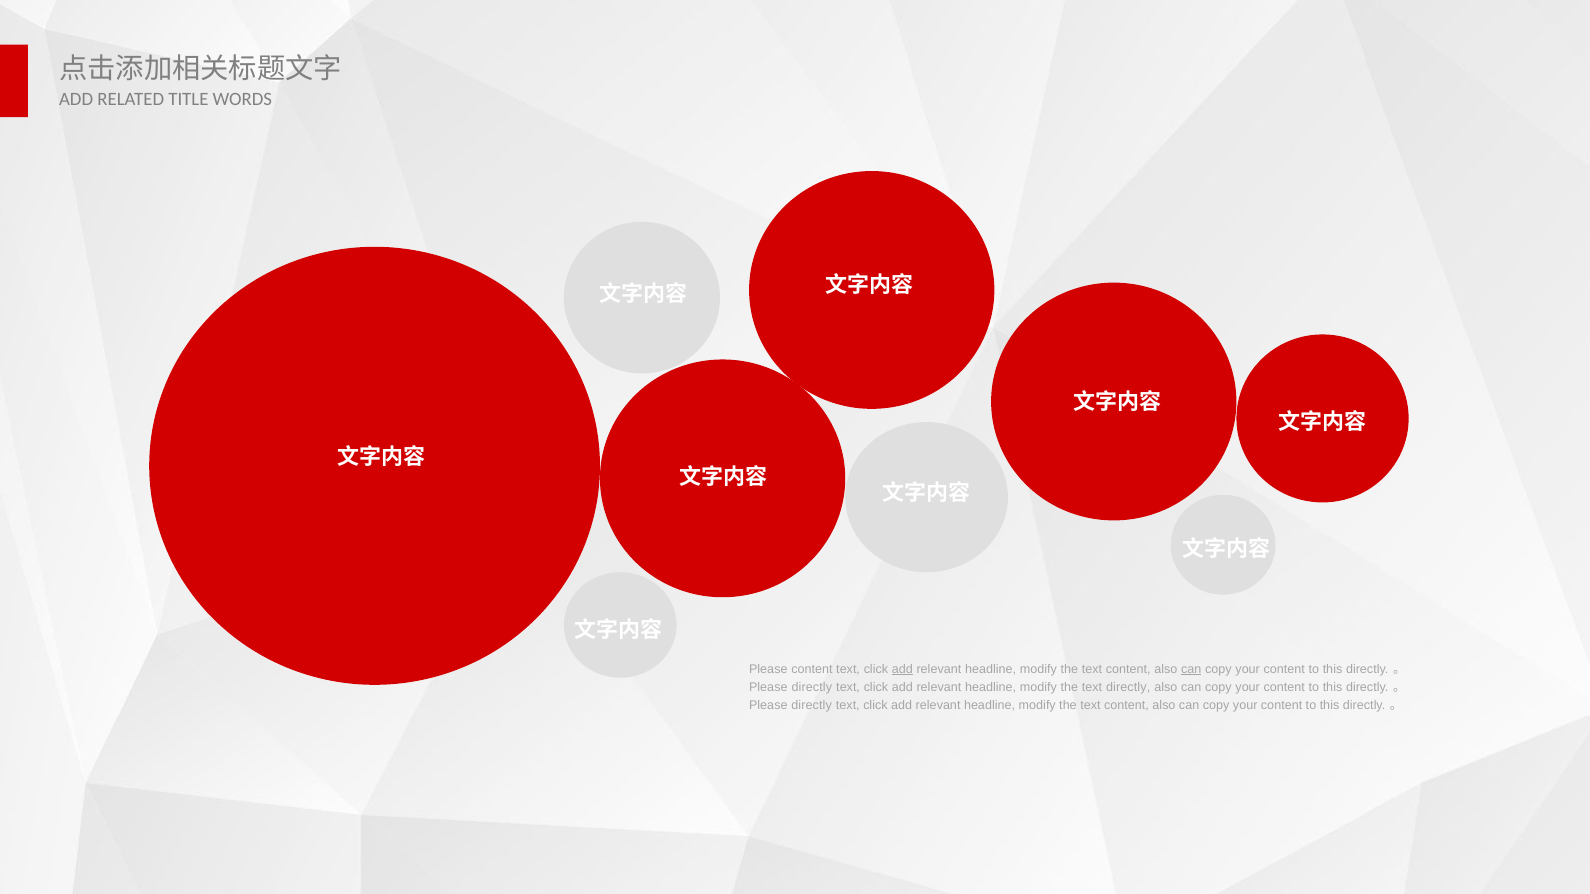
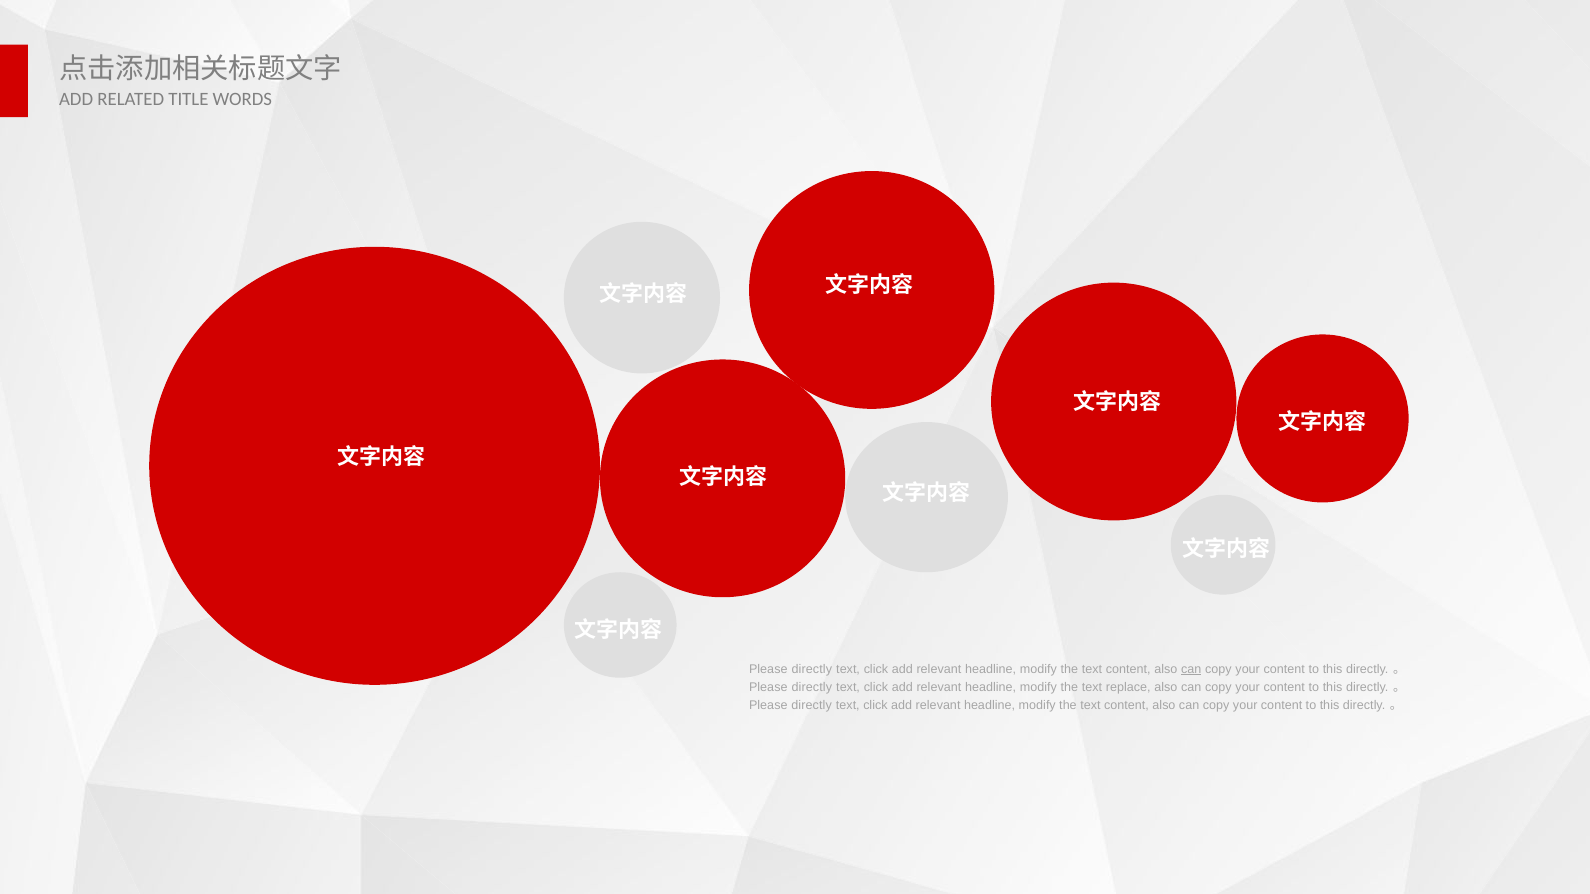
content: content -> directly (812, 669)
add underline: present -> none (902, 669)
text directly: directly -> replace (1128, 687)
